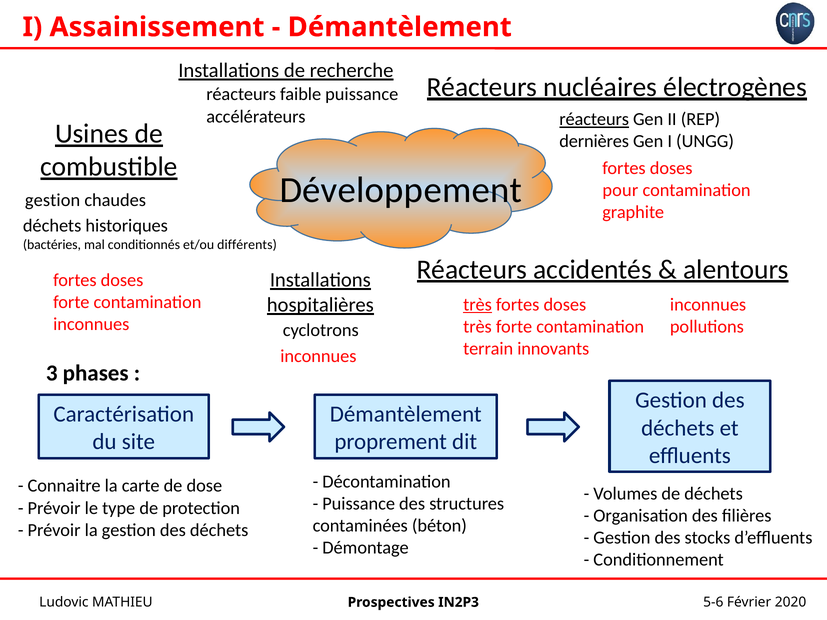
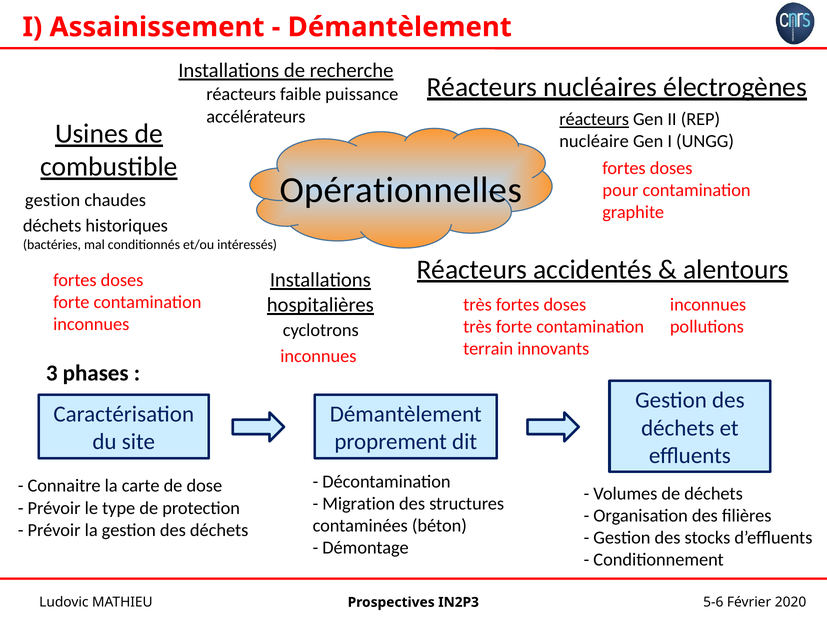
dernières: dernières -> nucléaire (594, 141)
Développement: Développement -> Opérationnelles (401, 190)
différents: différents -> intéressés (247, 245)
très underline: present -> none (478, 305)
Puissance: Puissance -> Migration (359, 504)
